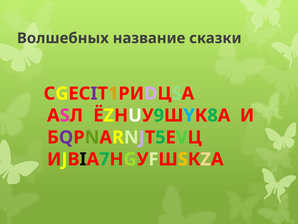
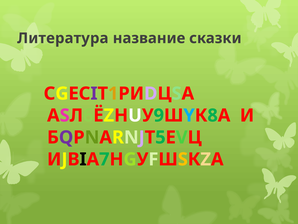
Волшебных: Волшебных -> Литература (63, 38)
